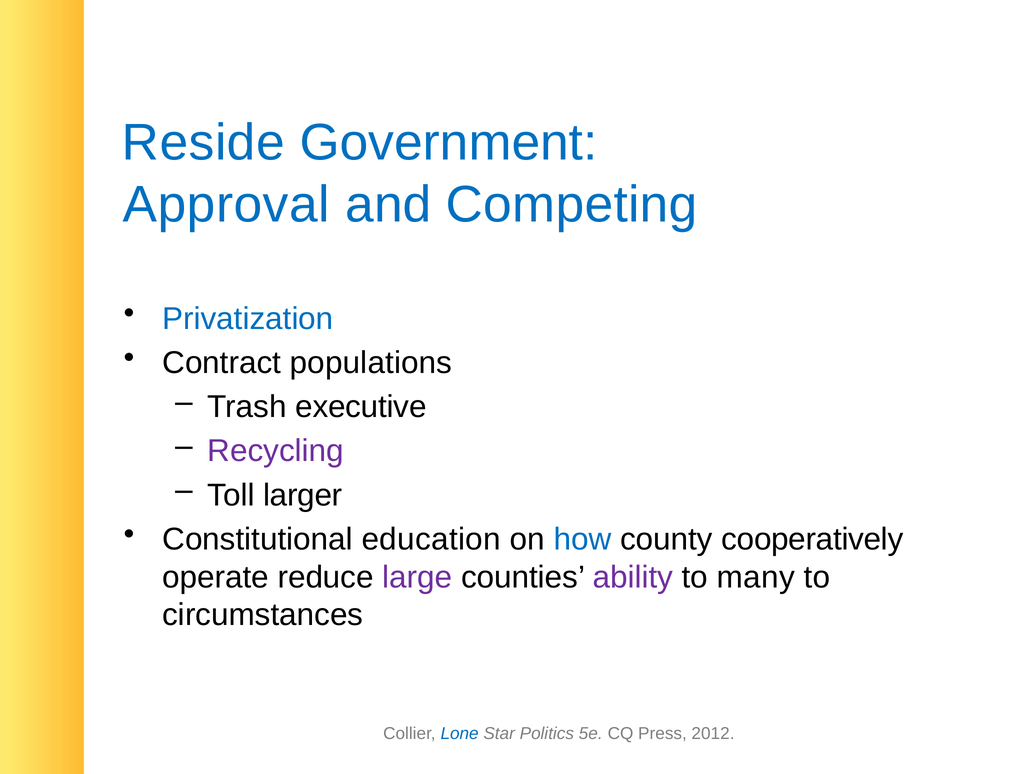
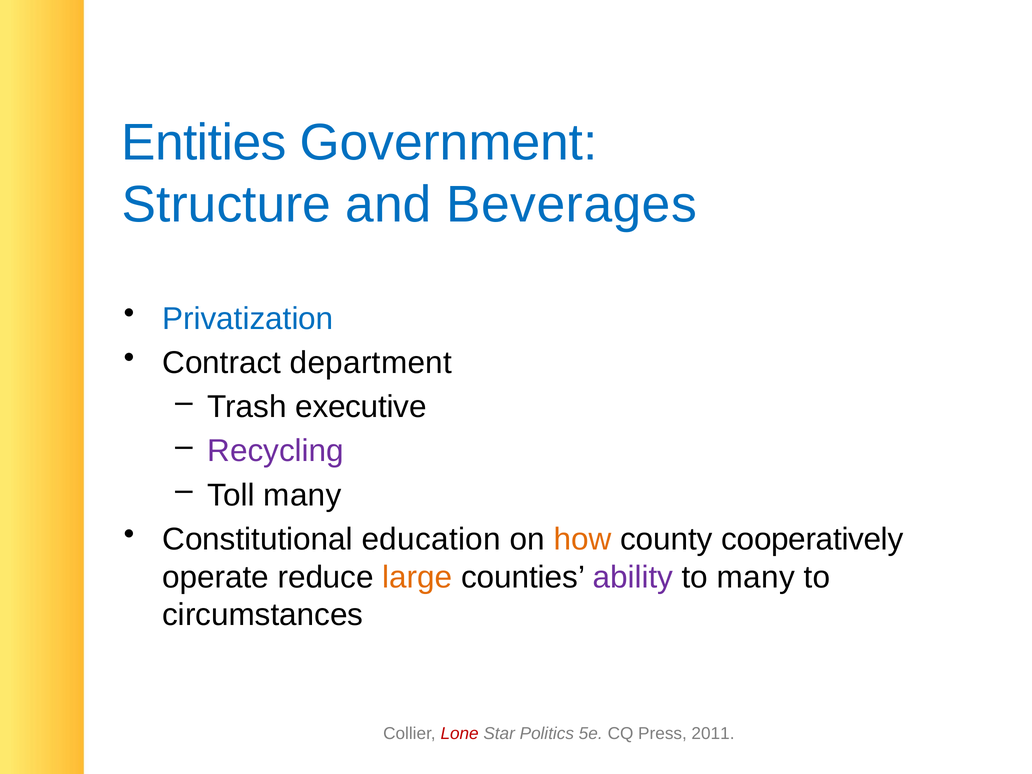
Reside: Reside -> Entities (204, 143)
Approval: Approval -> Structure (227, 205)
Competing: Competing -> Beverages (572, 205)
populations: populations -> department (371, 363)
Toll larger: larger -> many (302, 495)
how colour: blue -> orange (582, 539)
large colour: purple -> orange (417, 577)
Lone colour: blue -> red (460, 734)
2012: 2012 -> 2011 (713, 734)
